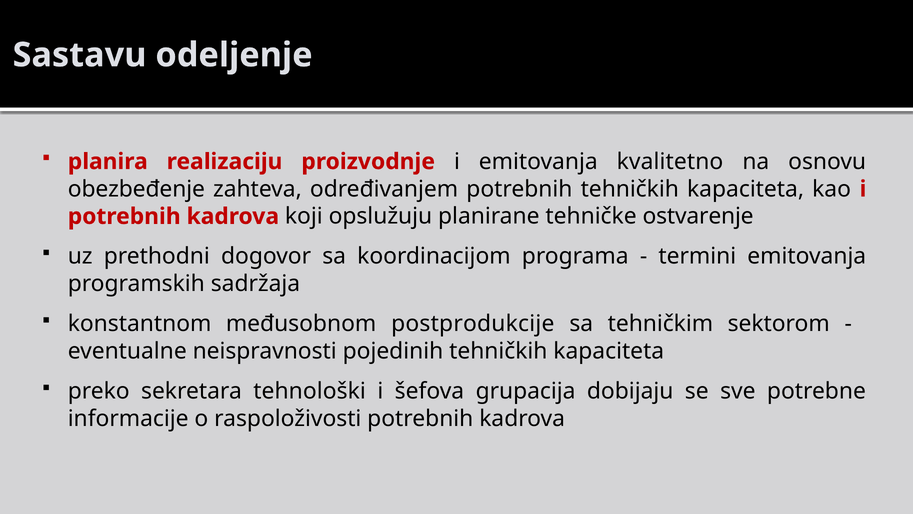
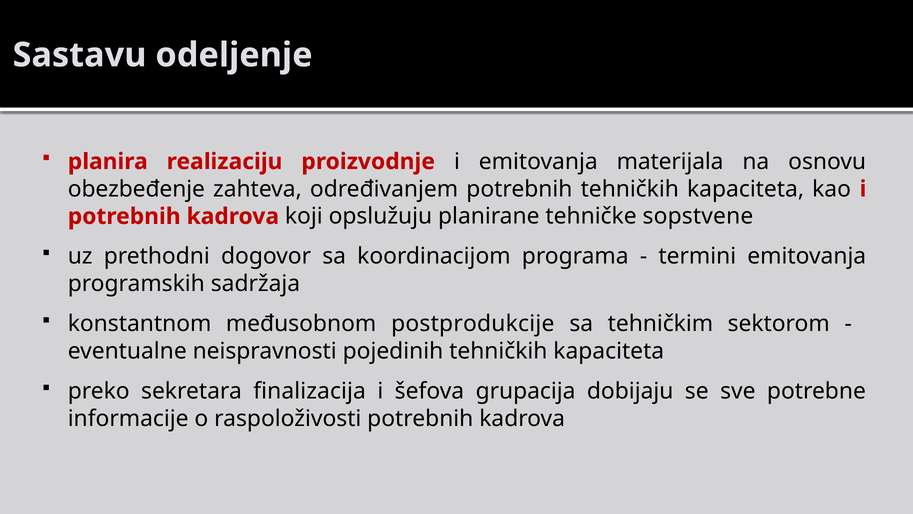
kvalitetno: kvalitetno -> materijala (670, 161)
ostvarenje: ostvarenje -> sopstvene (698, 216)
tehnološki: tehnološki -> finalizacija (310, 391)
